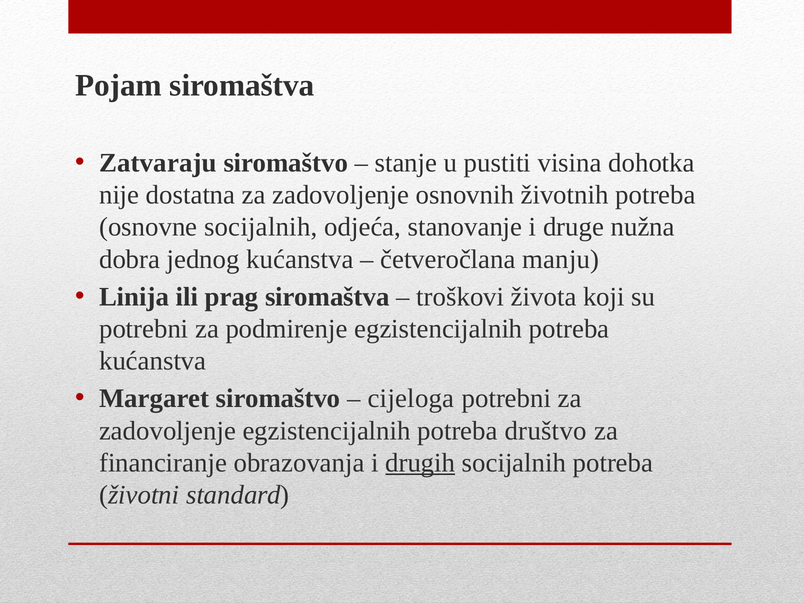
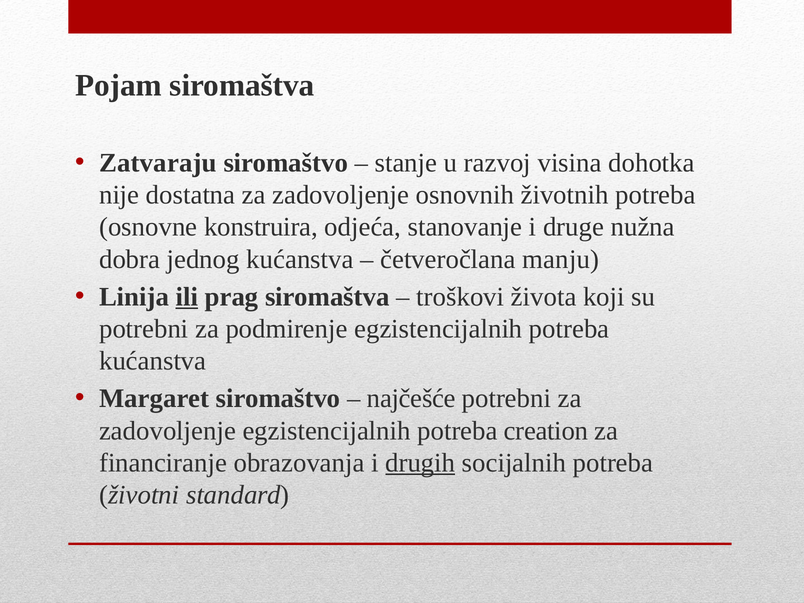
pustiti: pustiti -> razvoj (497, 163)
osnovne socijalnih: socijalnih -> konstruira (261, 227)
ili underline: none -> present (187, 297)
cijeloga: cijeloga -> najčešće (411, 399)
društvo: društvo -> creation (546, 431)
